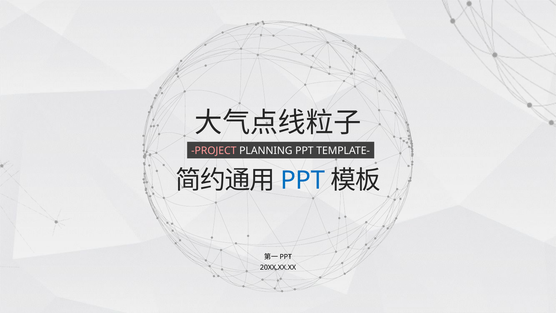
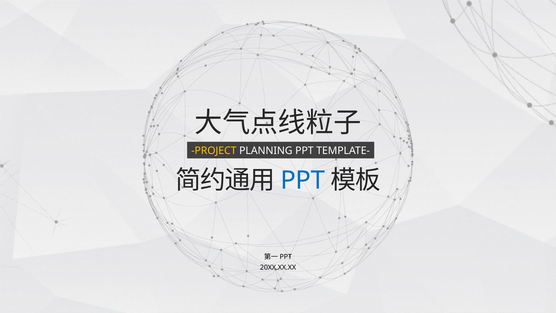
PROJECT colour: pink -> yellow (214, 151)
